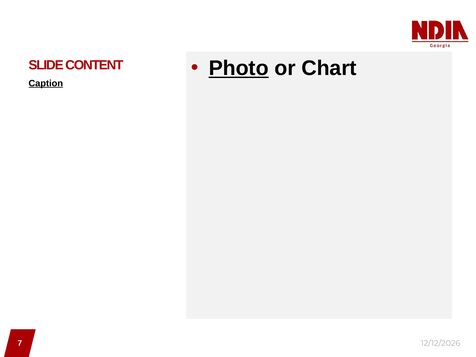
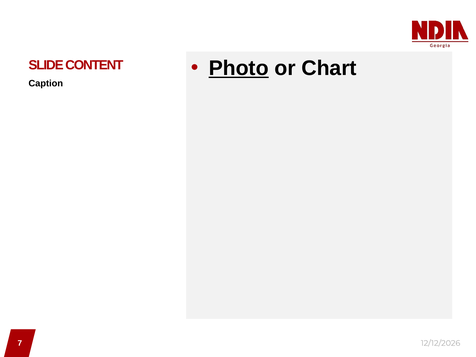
Caption underline: present -> none (46, 83)
